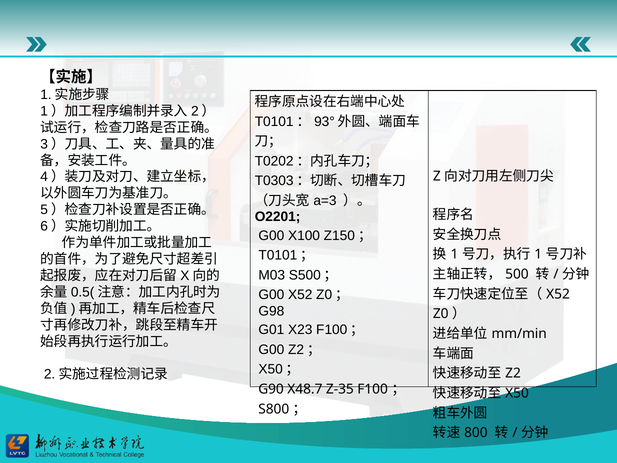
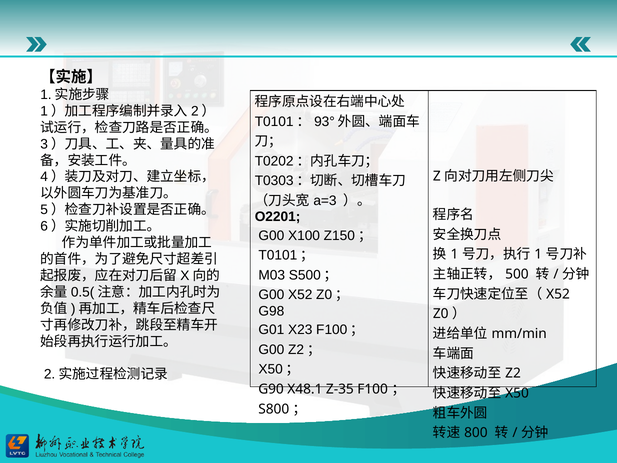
X48.7: X48.7 -> X48.1 (305, 389)
